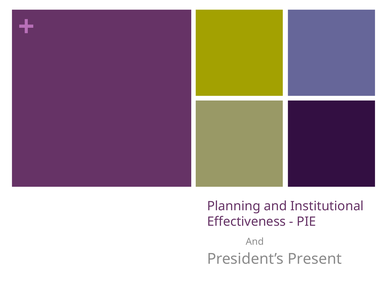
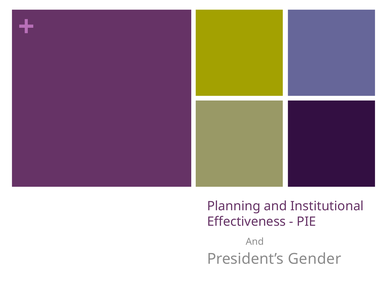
Present: Present -> Gender (315, 259)
